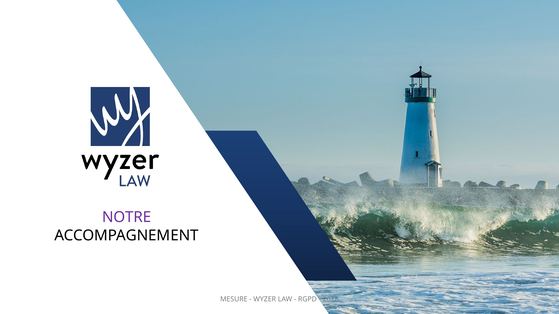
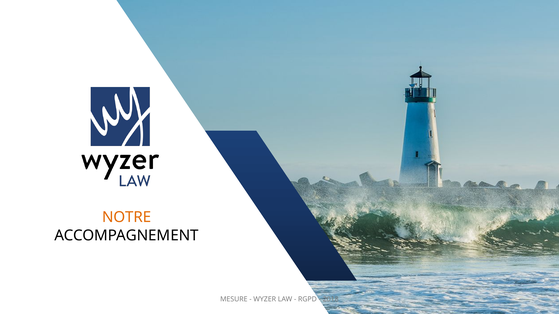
NOTRE colour: purple -> orange (127, 218)
